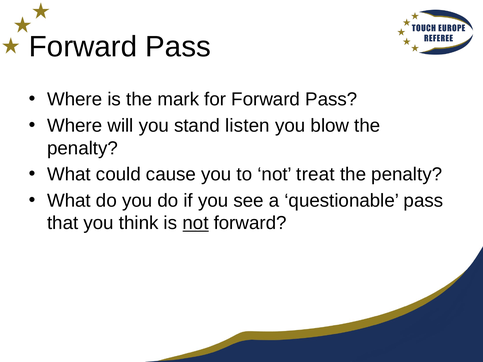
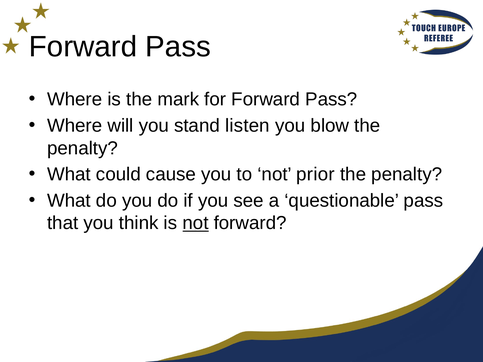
treat: treat -> prior (315, 175)
